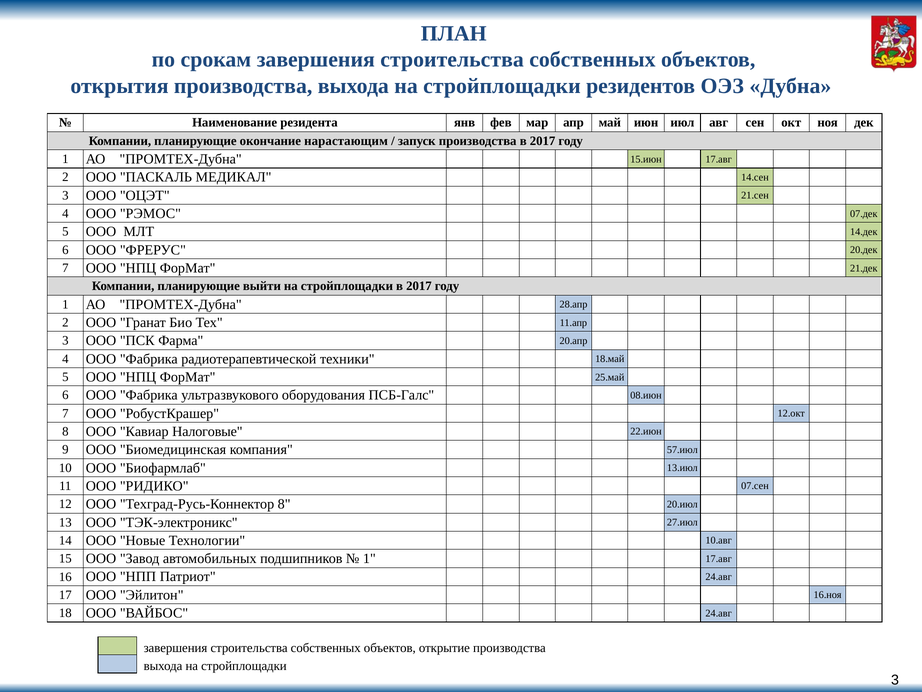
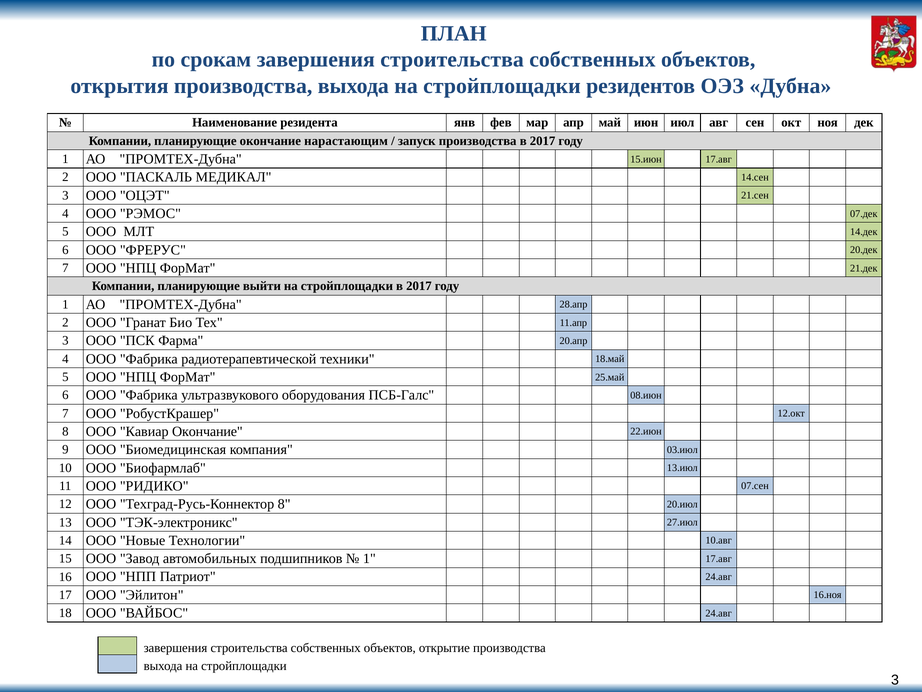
Кавиар Налоговые: Налоговые -> Окончание (207, 431)
57.июл: 57.июл -> 03.июл (682, 449)
